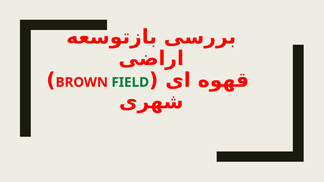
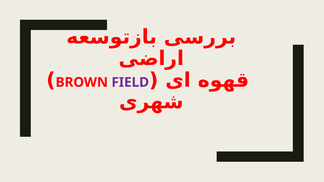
FIELD colour: green -> purple (130, 82)
